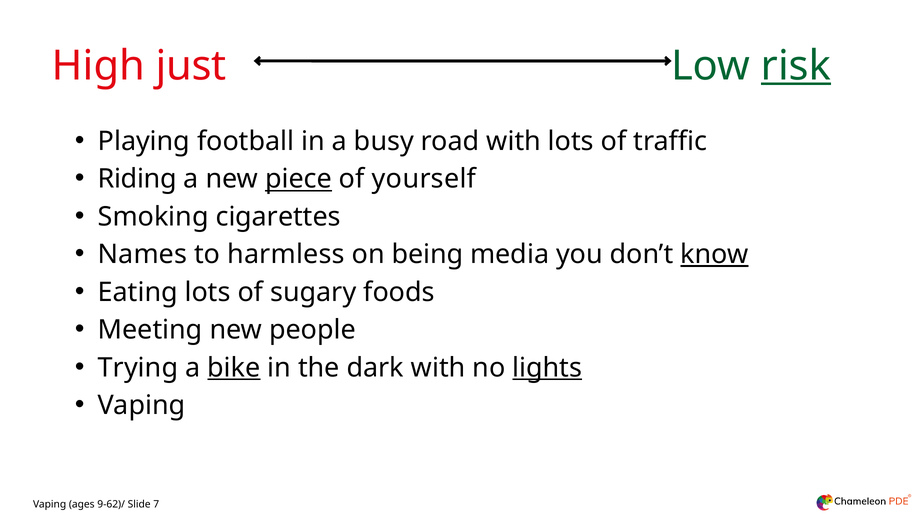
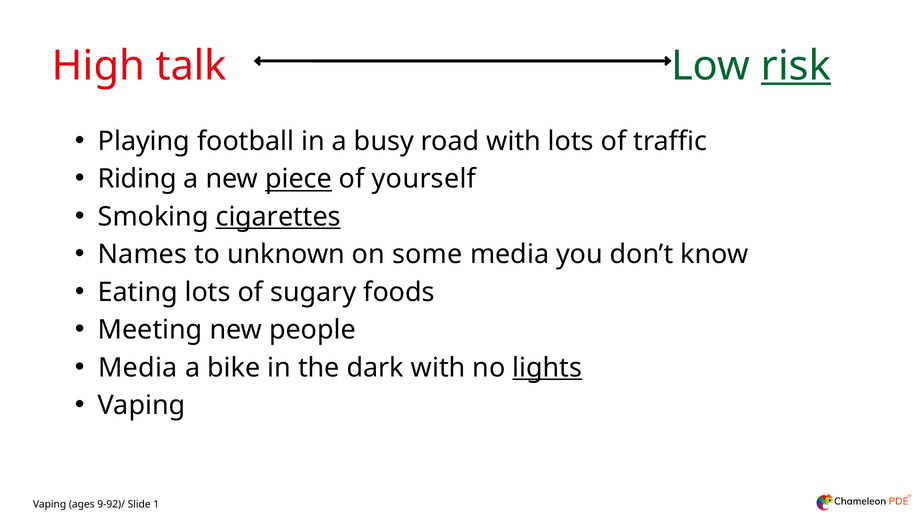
just: just -> talk (191, 66)
cigarettes underline: none -> present (278, 217)
harmless: harmless -> unknown (286, 254)
being: being -> some (427, 254)
know underline: present -> none (715, 254)
Trying: Trying -> Media (138, 368)
bike underline: present -> none (234, 368)
9-62)/: 9-62)/ -> 9-92)/ (111, 504)
7: 7 -> 1 (156, 504)
